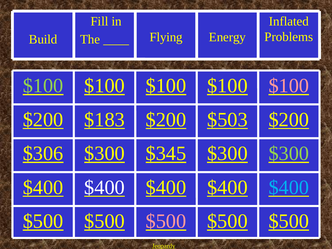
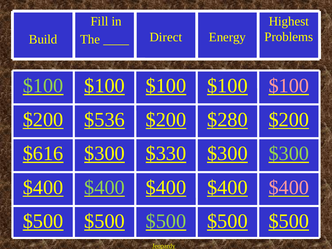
Inflated: Inflated -> Highest (289, 21)
Flying: Flying -> Direct (166, 37)
$183: $183 -> $536 (105, 120)
$503: $503 -> $280 (227, 120)
$306: $306 -> $616 (43, 153)
$345: $345 -> $330 (166, 153)
$400 colour: white -> light green (105, 187)
$400 colour: light blue -> pink (289, 187)
$500 colour: pink -> light green (166, 221)
